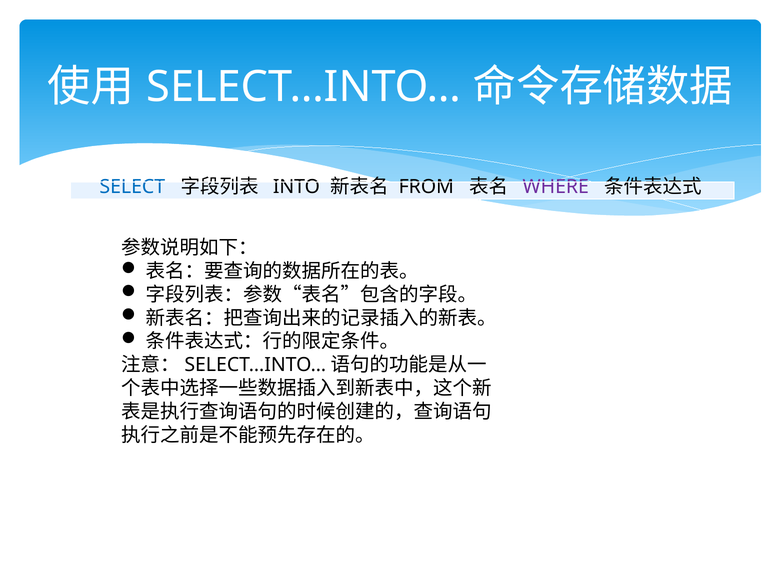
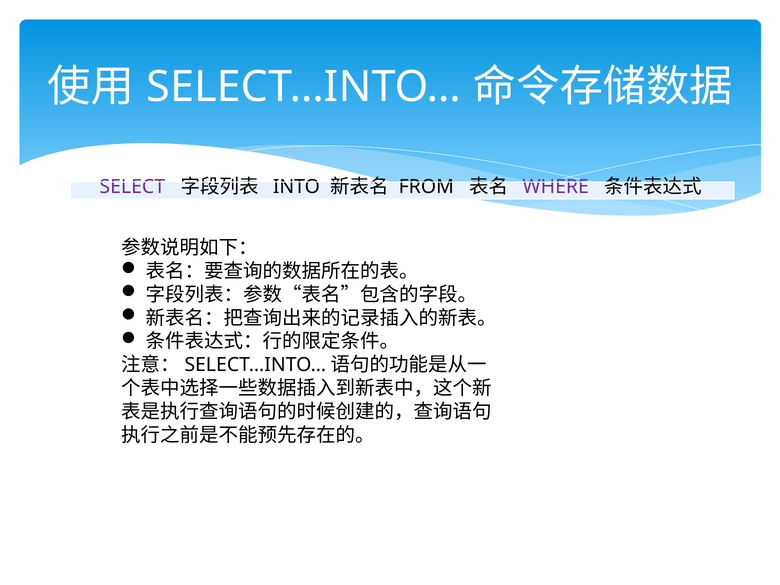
SELECT colour: blue -> purple (132, 187)
